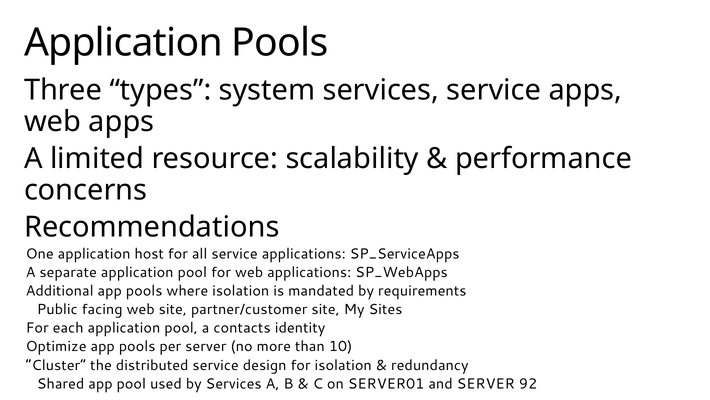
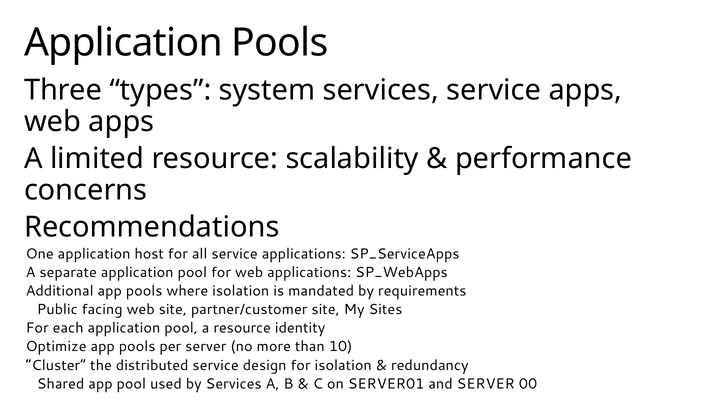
a contacts: contacts -> resource (242, 328)
92: 92 -> 00 (528, 383)
